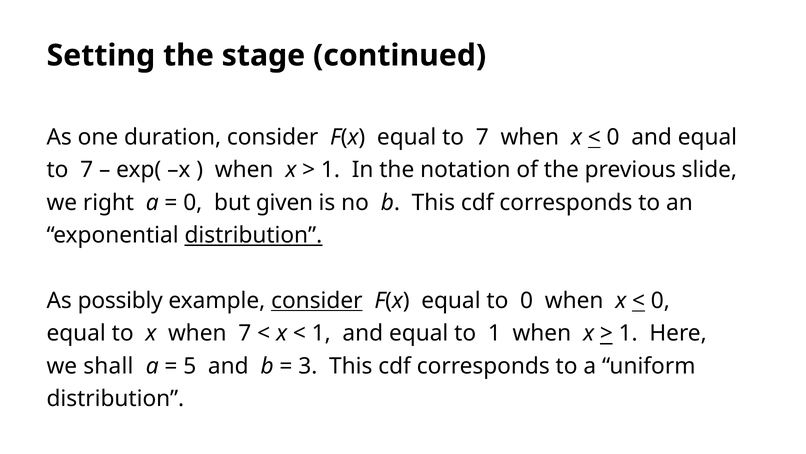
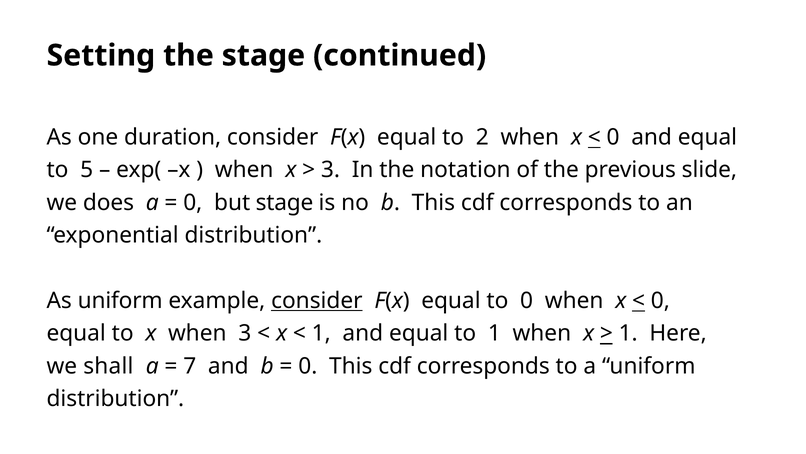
F(x equal to 7: 7 -> 2 (482, 137)
7: 7 -> 5 (87, 170)
1: 1 -> 3 (330, 170)
right: right -> does (109, 202)
but given: given -> stage (284, 202)
distribution underline: present -> none (253, 235)
As possibly: possibly -> uniform (120, 300)
when 7: 7 -> 3 (245, 333)
5: 5 -> 7 (190, 366)
3: 3 -> 0 (308, 366)
